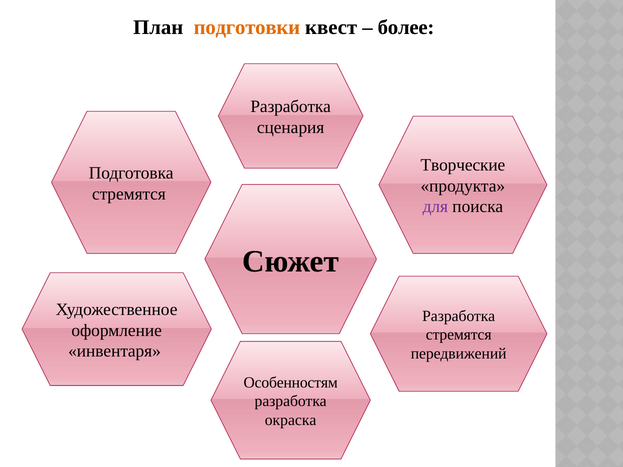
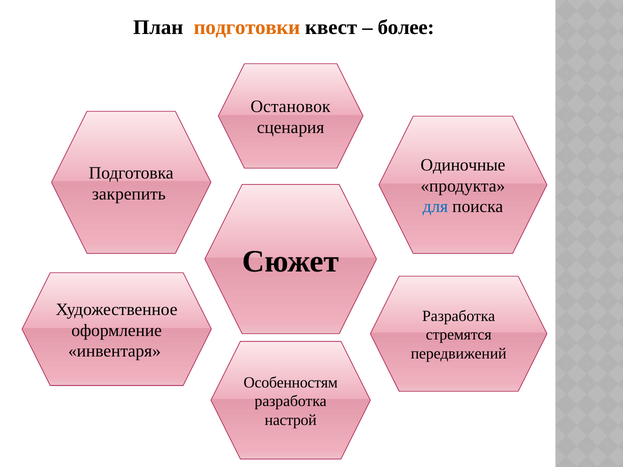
Разработка: Разработка -> Остановок (291, 107)
Творческие: Творческие -> Одиночные (463, 165)
стремятся: стремятся -> закрепить (129, 194)
для colour: purple -> blue (435, 207)
окраска: окраска -> настрой (291, 420)
